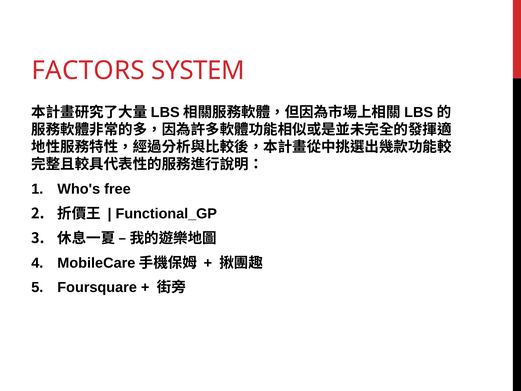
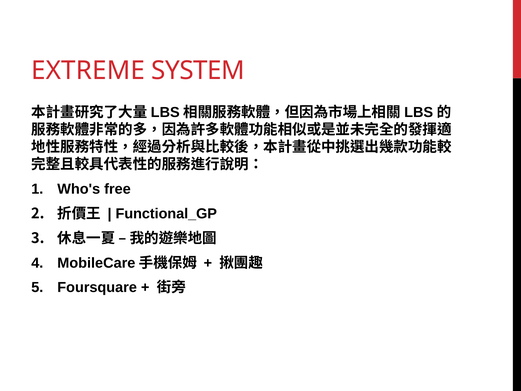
FACTORS: FACTORS -> EXTREME (88, 70)
